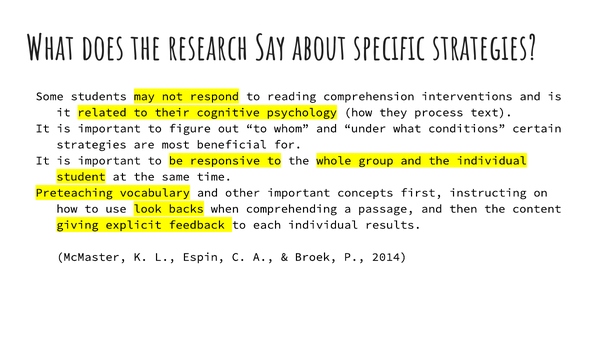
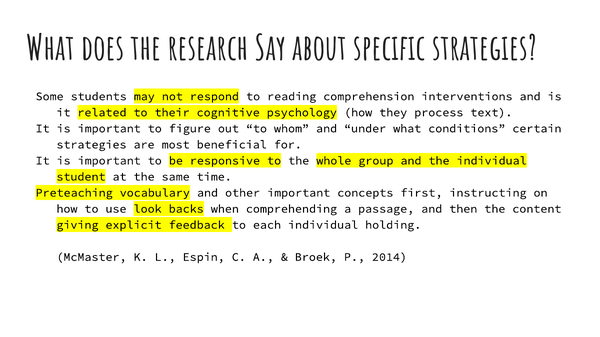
results: results -> holding (393, 225)
